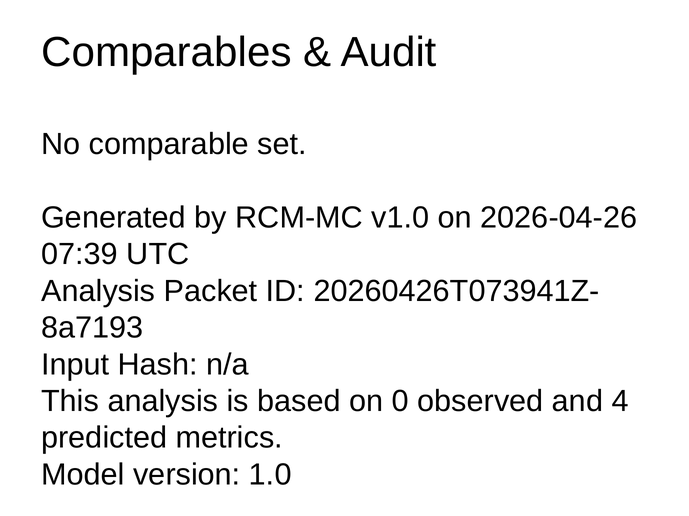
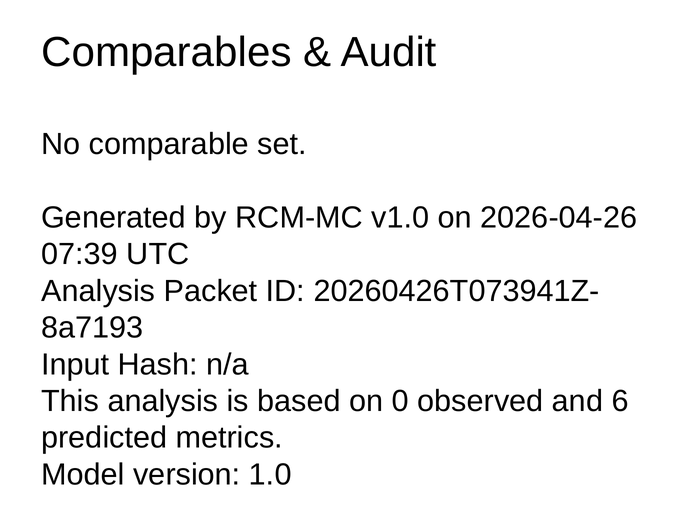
4: 4 -> 6 (620, 402)
